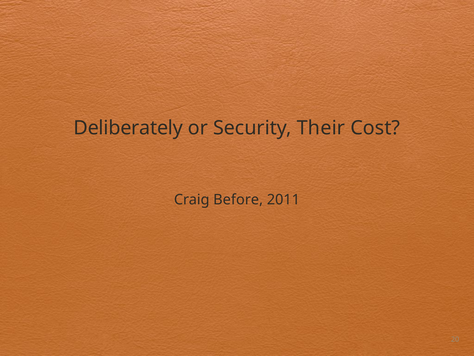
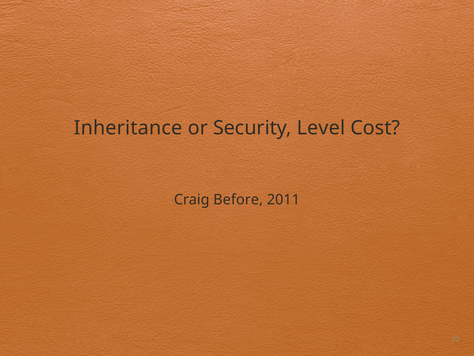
Deliberately: Deliberately -> Inheritance (128, 128)
Their: Their -> Level (321, 128)
